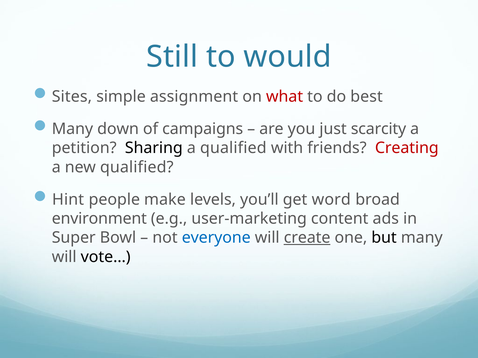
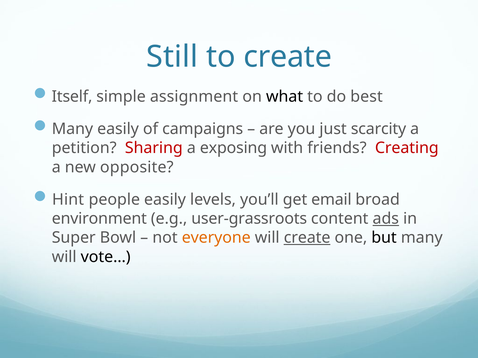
to would: would -> create (288, 57)
Sites: Sites -> Itself (72, 97)
what colour: red -> black (285, 97)
Many down: down -> easily (118, 129)
Sharing colour: black -> red (154, 148)
a qualified: qualified -> exposing (233, 148)
new qualified: qualified -> opposite (137, 167)
people make: make -> easily (165, 200)
word: word -> email (331, 200)
user-marketing: user-marketing -> user-grassroots (249, 219)
ads underline: none -> present (386, 219)
everyone colour: blue -> orange (216, 238)
